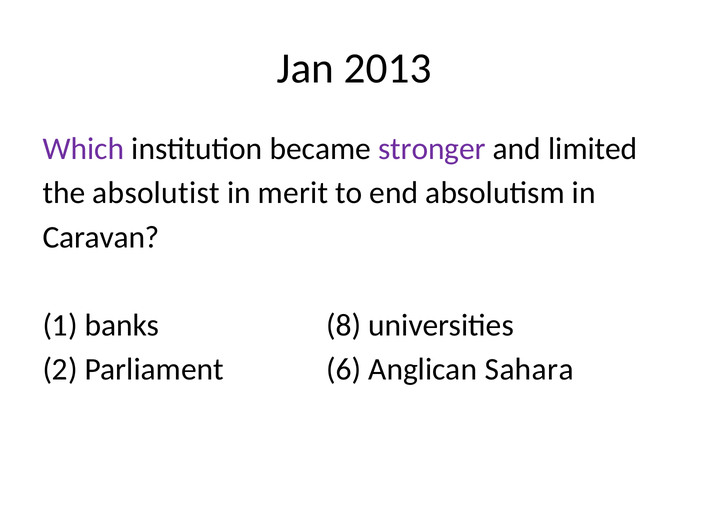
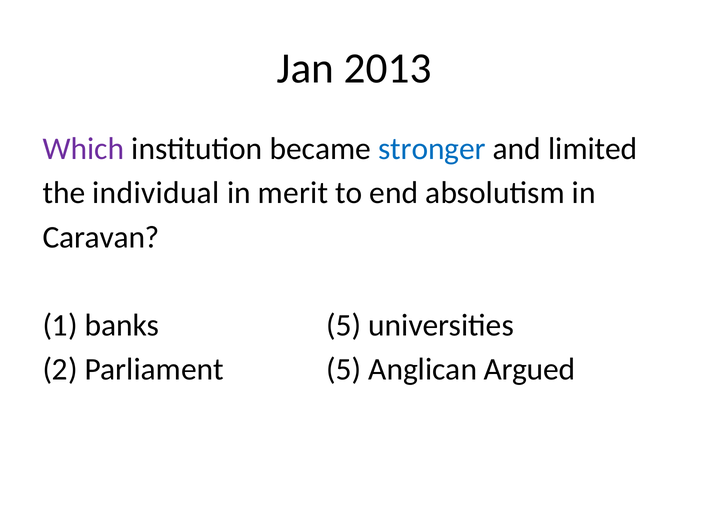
stronger colour: purple -> blue (432, 149)
absolutist: absolutist -> individual (156, 193)
banks 8: 8 -> 5 (344, 325)
Parliament 6: 6 -> 5 (344, 369)
Sahara: Sahara -> Argued (530, 369)
